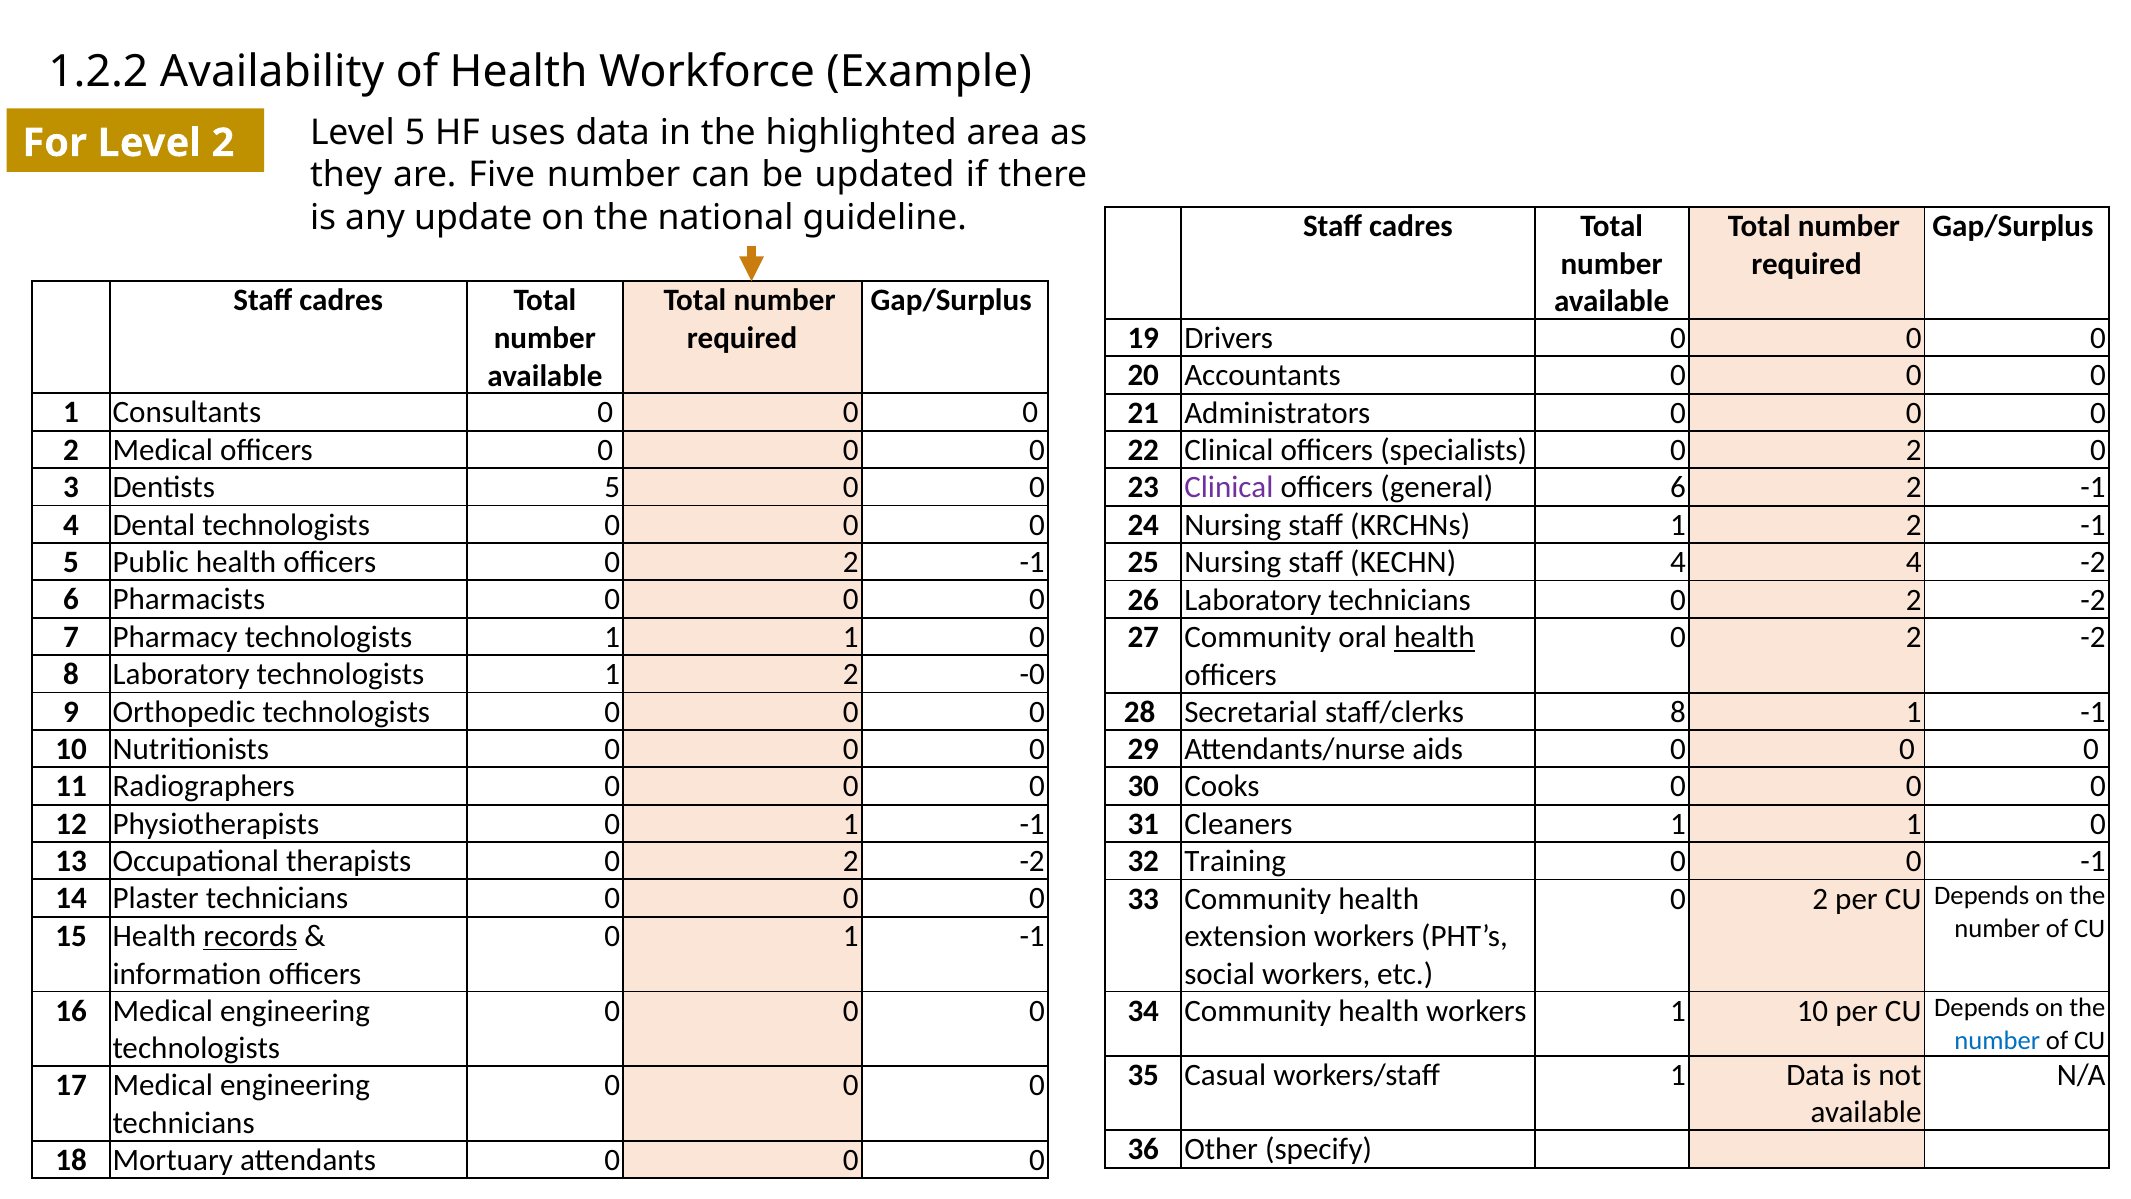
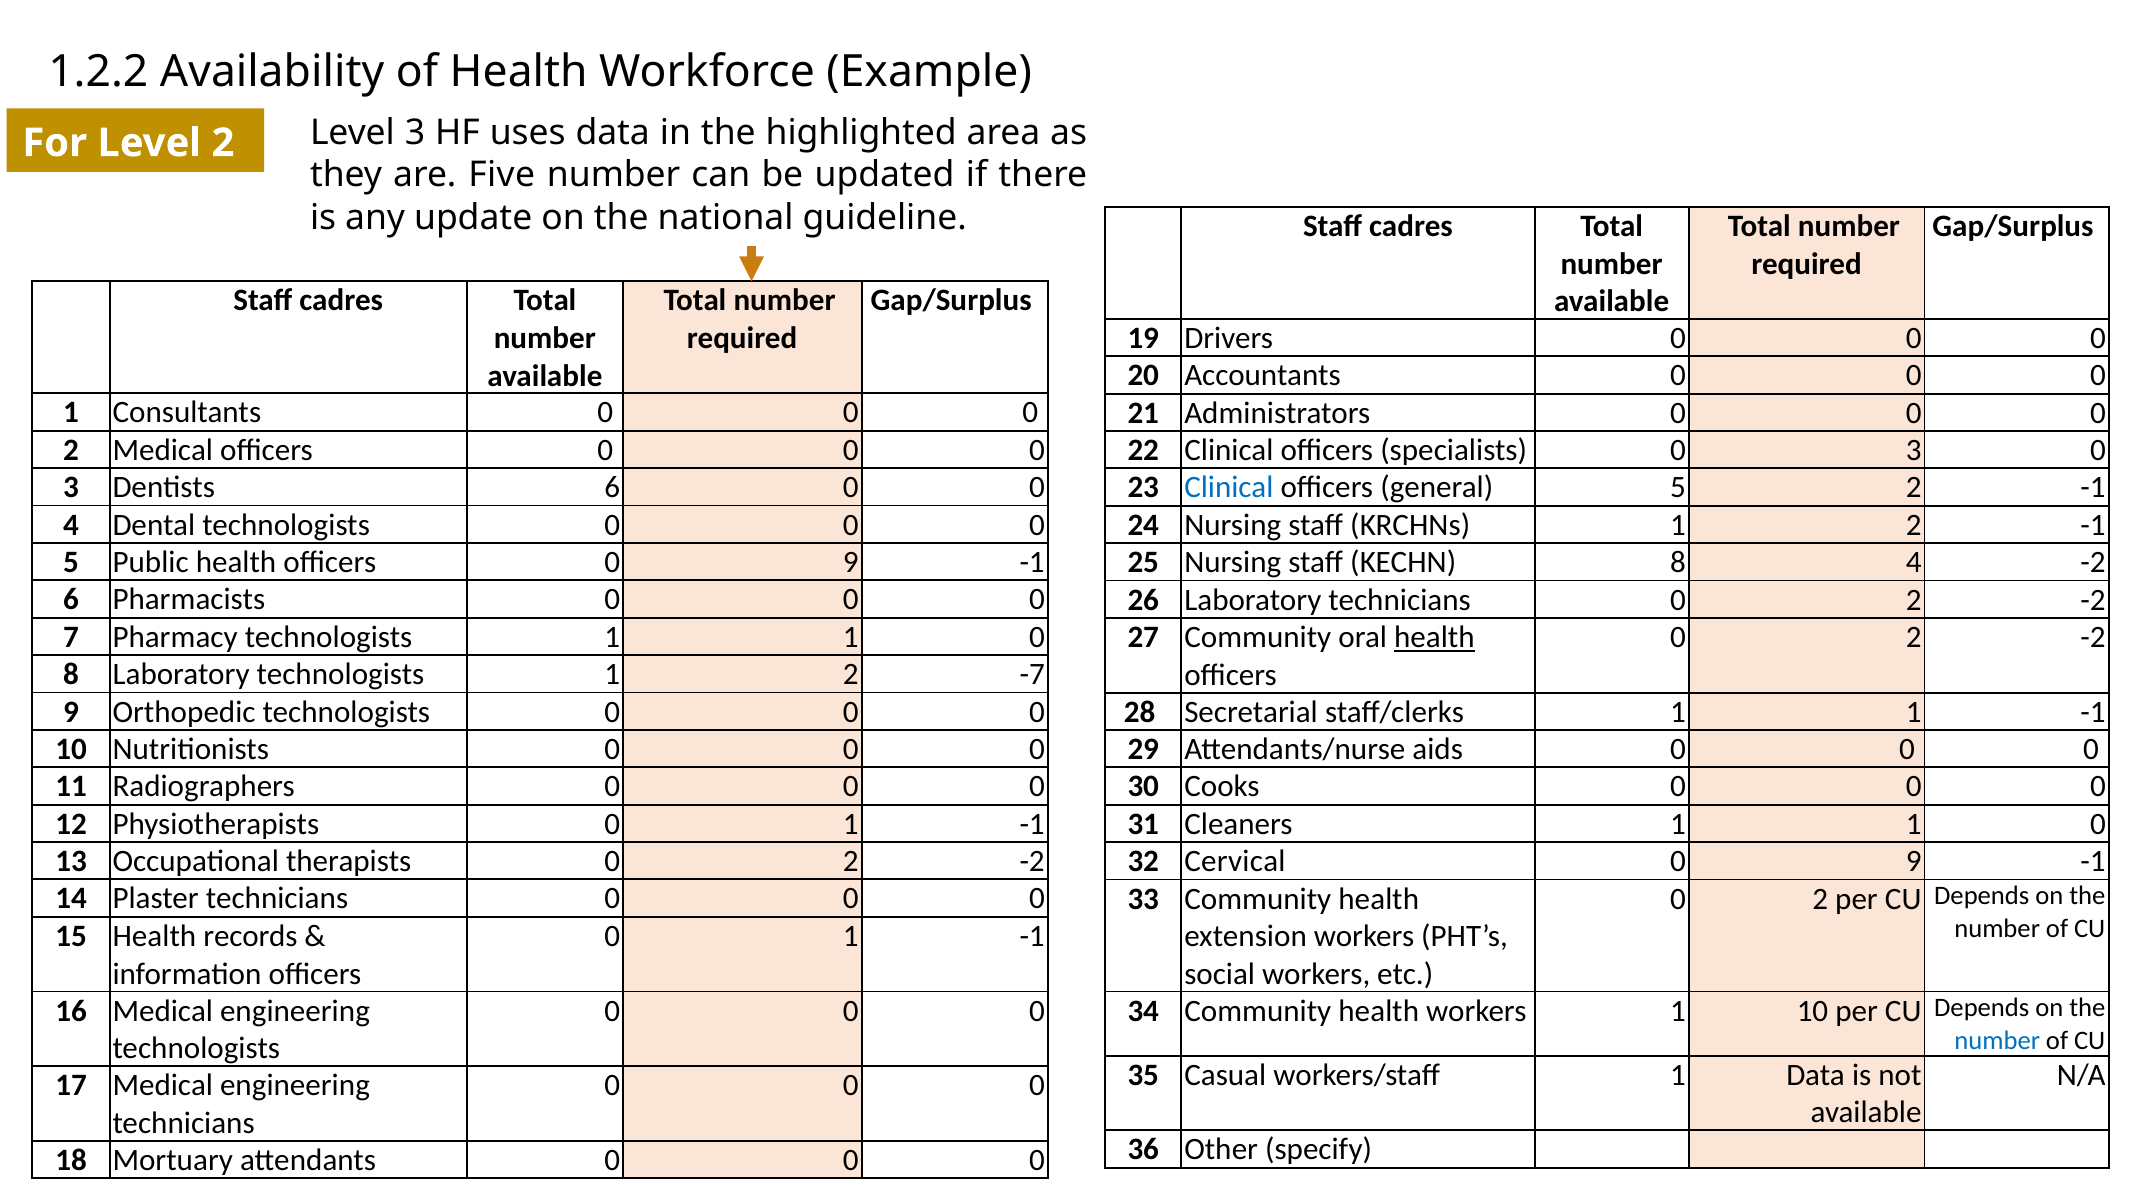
Level 5: 5 -> 3 (415, 132)
specialists 0 2: 2 -> 3 (1914, 450)
Dentists 5: 5 -> 6 (612, 487)
Clinical colour: purple -> blue (1229, 488)
general 6: 6 -> 5 (1678, 488)
2: 2 -> 9 (851, 562)
KECHN 4: 4 -> 8 (1678, 562)
-0: -0 -> -7 (1032, 674)
staff/clerks 8: 8 -> 1 (1678, 712)
Training: Training -> Cervical (1235, 861)
0: 0 -> 9 (1914, 861)
records underline: present -> none (250, 936)
